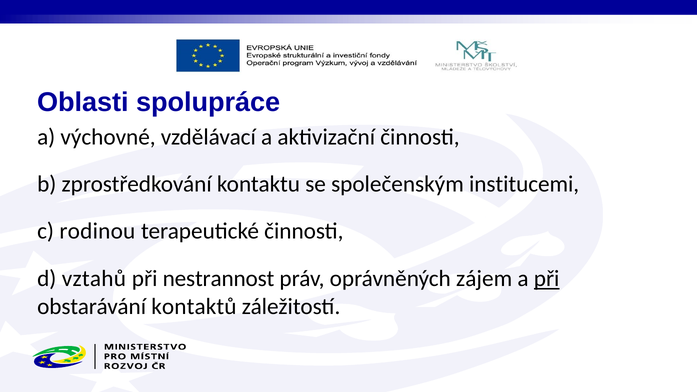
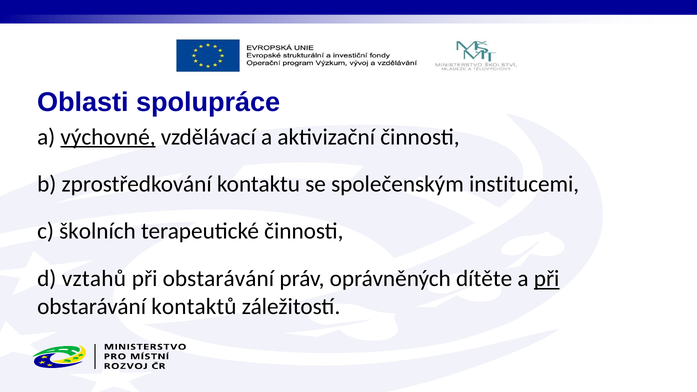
výchovné underline: none -> present (108, 137)
rodinou: rodinou -> školních (97, 231)
nestrannost: nestrannost -> obstarávání (218, 279)
zájem: zájem -> dítěte (484, 279)
